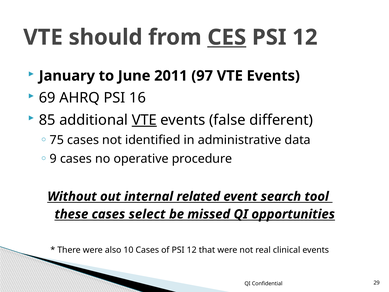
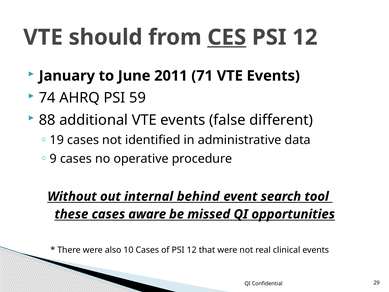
97: 97 -> 71 (202, 76)
69: 69 -> 74 (47, 98)
16: 16 -> 59 (138, 98)
85: 85 -> 88 (47, 120)
VTE underline: present -> none (144, 120)
75: 75 -> 19 (57, 140)
related: related -> behind (198, 196)
select: select -> aware (147, 214)
